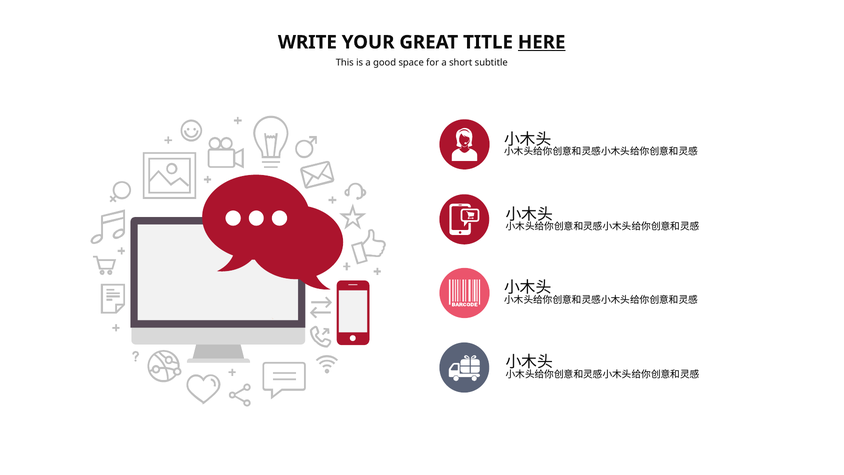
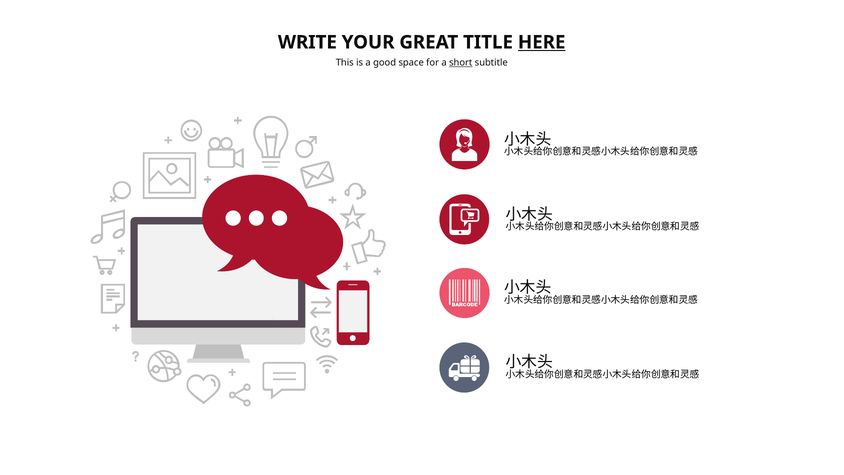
short underline: none -> present (461, 63)
